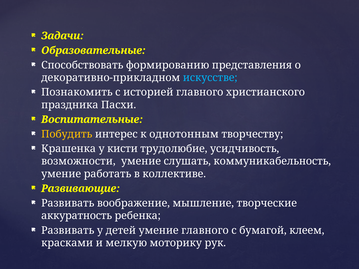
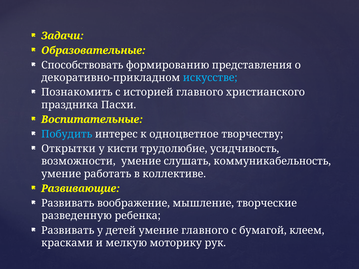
Побудить colour: yellow -> light blue (67, 134)
однотонным: однотонным -> одноцветное (184, 134)
Крашенка: Крашенка -> Открытки (68, 149)
аккуратность: аккуратность -> разведенную (76, 216)
